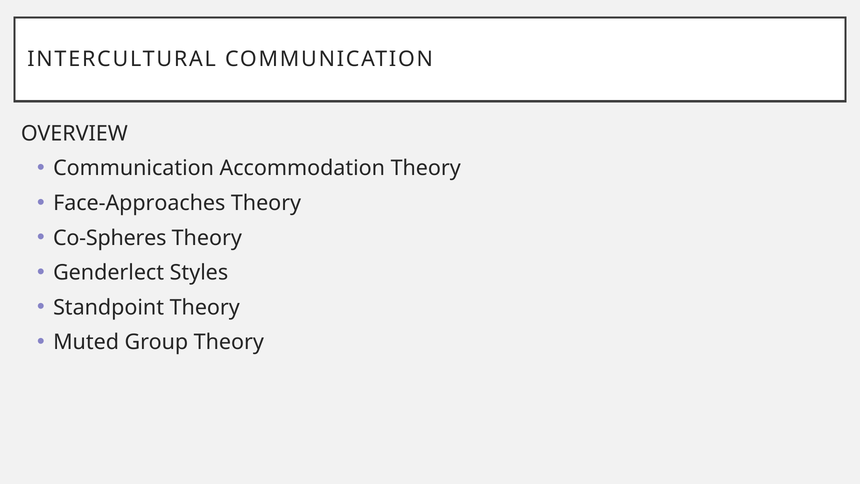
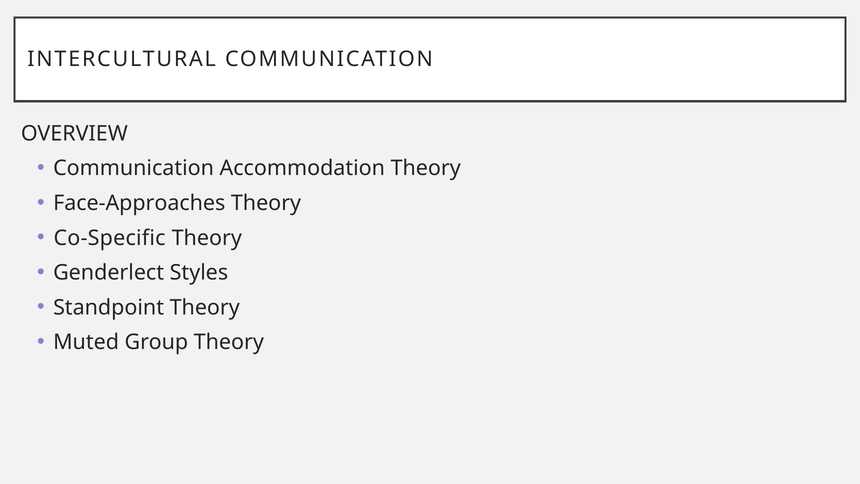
Co-Spheres: Co-Spheres -> Co-Specific (110, 238)
